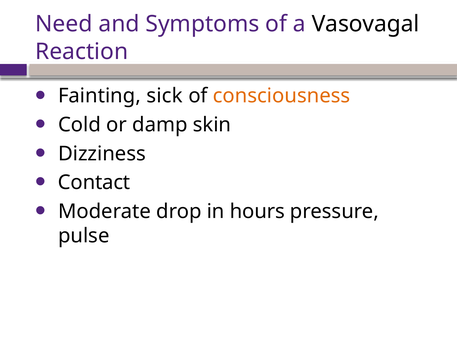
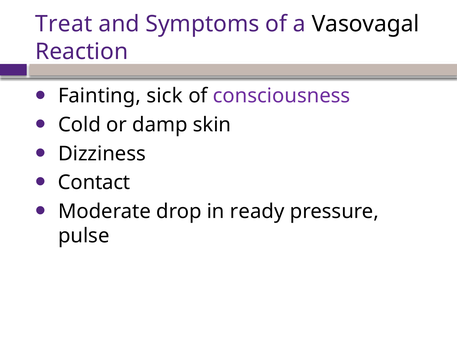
Need: Need -> Treat (64, 24)
consciousness colour: orange -> purple (282, 96)
hours: hours -> ready (257, 211)
